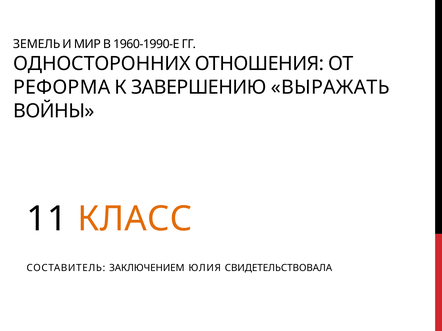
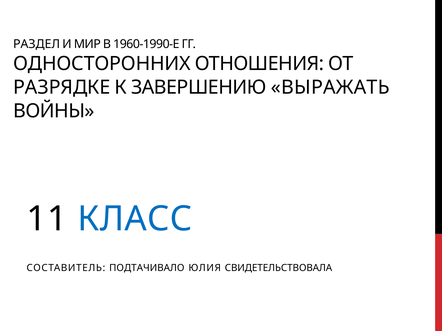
ЗЕМЕЛЬ: ЗЕМЕЛЬ -> РАЗДЕЛ (37, 44)
РЕФОРМА: РЕФОРМА -> РАЗРЯДКЕ (62, 87)
КЛАСС colour: orange -> blue (135, 219)
ЗАКЛЮЧЕНИЕМ: ЗАКЛЮЧЕНИЕМ -> ПОДТАЧИВАЛО (147, 268)
